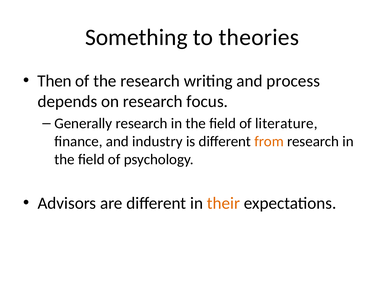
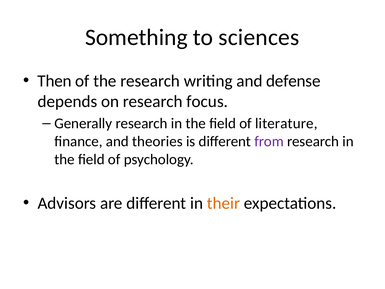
theories: theories -> sciences (259, 37)
process: process -> defense (293, 81)
industry: industry -> theories (157, 141)
from colour: orange -> purple (269, 141)
